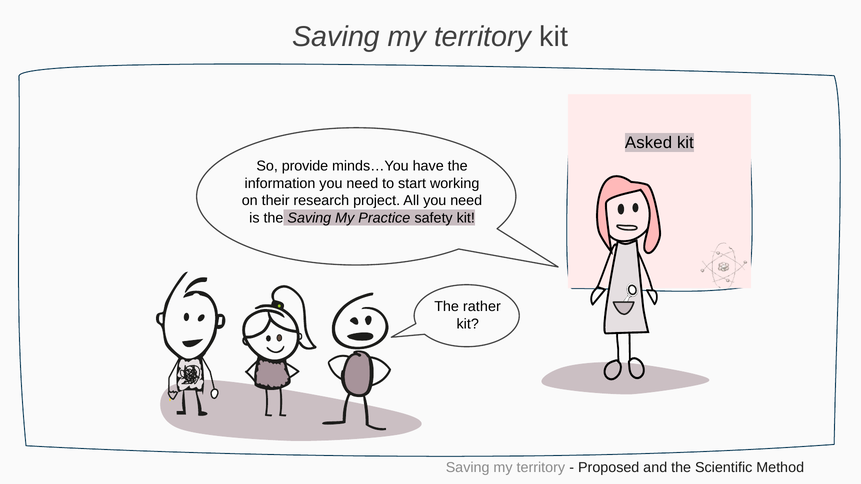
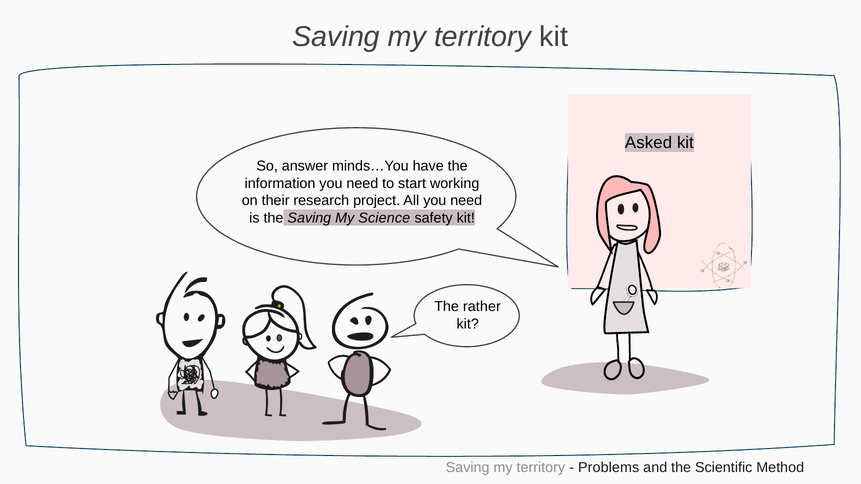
provide: provide -> answer (305, 166)
Practice: Practice -> Science (384, 218)
Proposed: Proposed -> Problems (609, 468)
